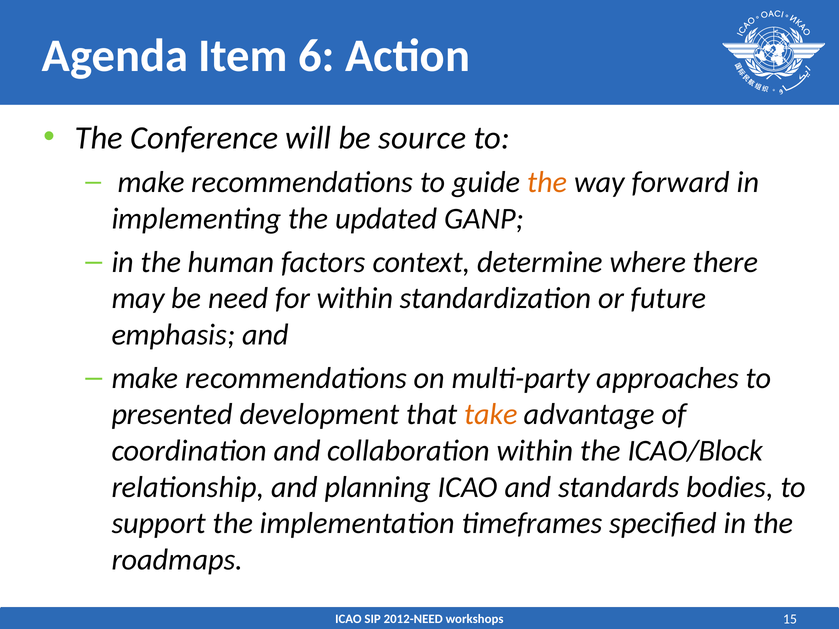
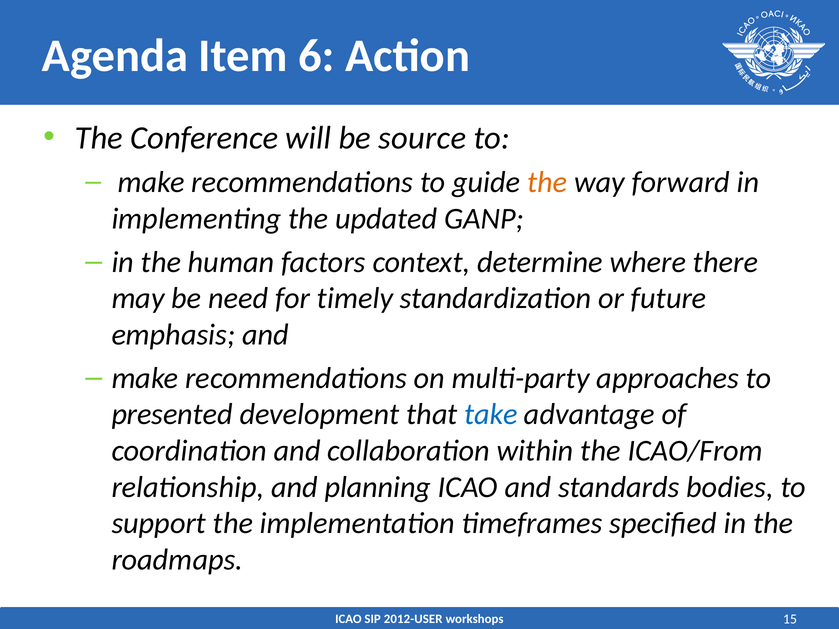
for within: within -> timely (355, 299)
take colour: orange -> blue (491, 415)
ICAO/Block: ICAO/Block -> ICAO/From (695, 451)
2012-NEED: 2012-NEED -> 2012-USER (413, 619)
